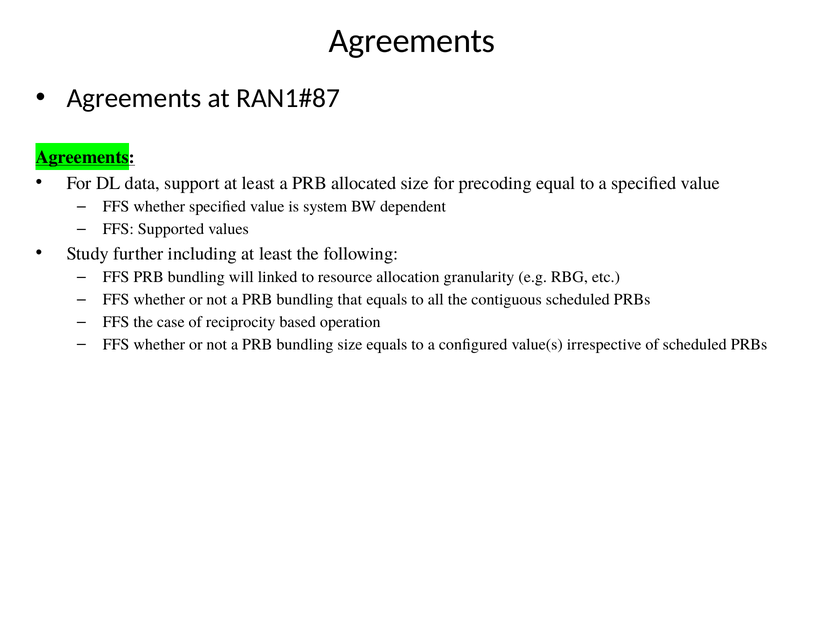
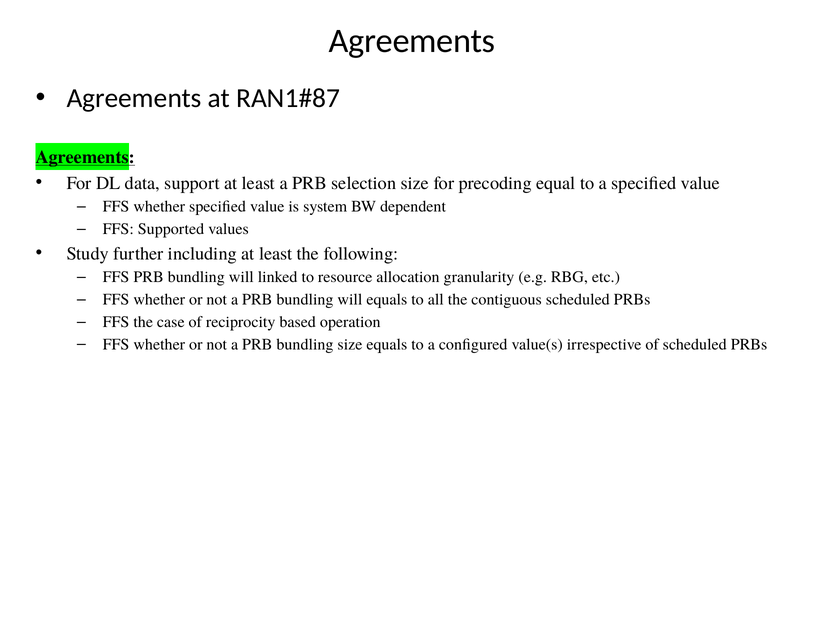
allocated: allocated -> selection (364, 183)
a PRB bundling that: that -> will (350, 300)
